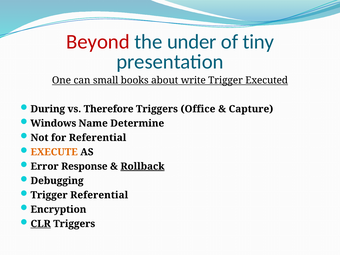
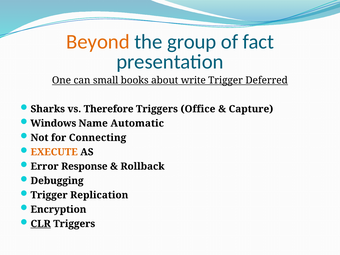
Beyond colour: red -> orange (98, 42)
under: under -> group (192, 42)
tiny: tiny -> fact (258, 42)
Executed: Executed -> Deferred (267, 80)
During: During -> Sharks (48, 109)
Determine: Determine -> Automatic (137, 123)
for Referential: Referential -> Connecting (98, 138)
Rollback underline: present -> none (143, 166)
Trigger Referential: Referential -> Replication (99, 195)
